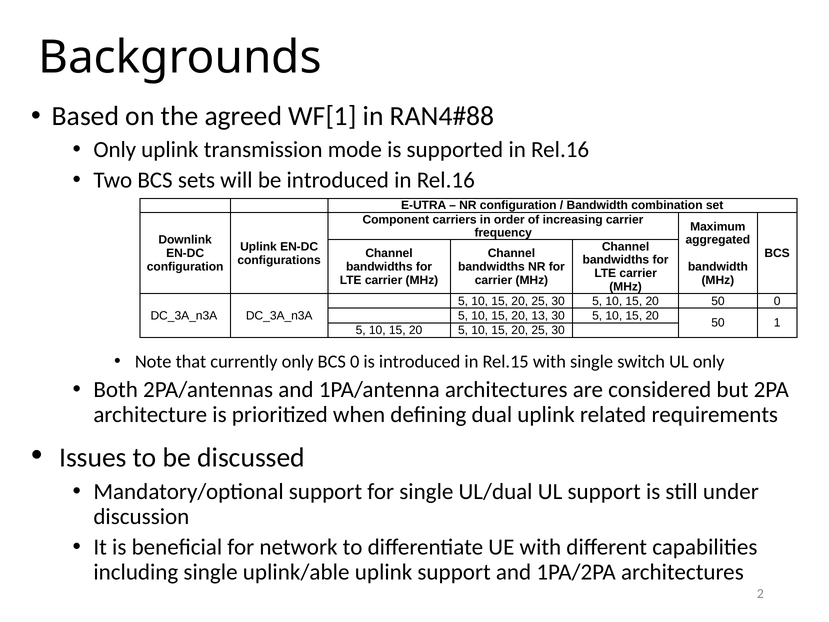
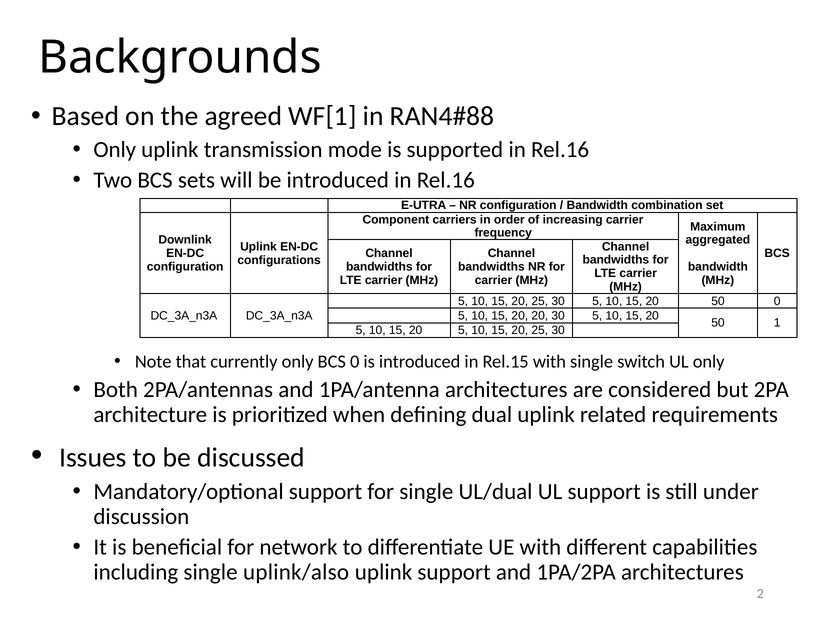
20 13: 13 -> 20 (540, 316)
uplink/able: uplink/able -> uplink/also (296, 572)
